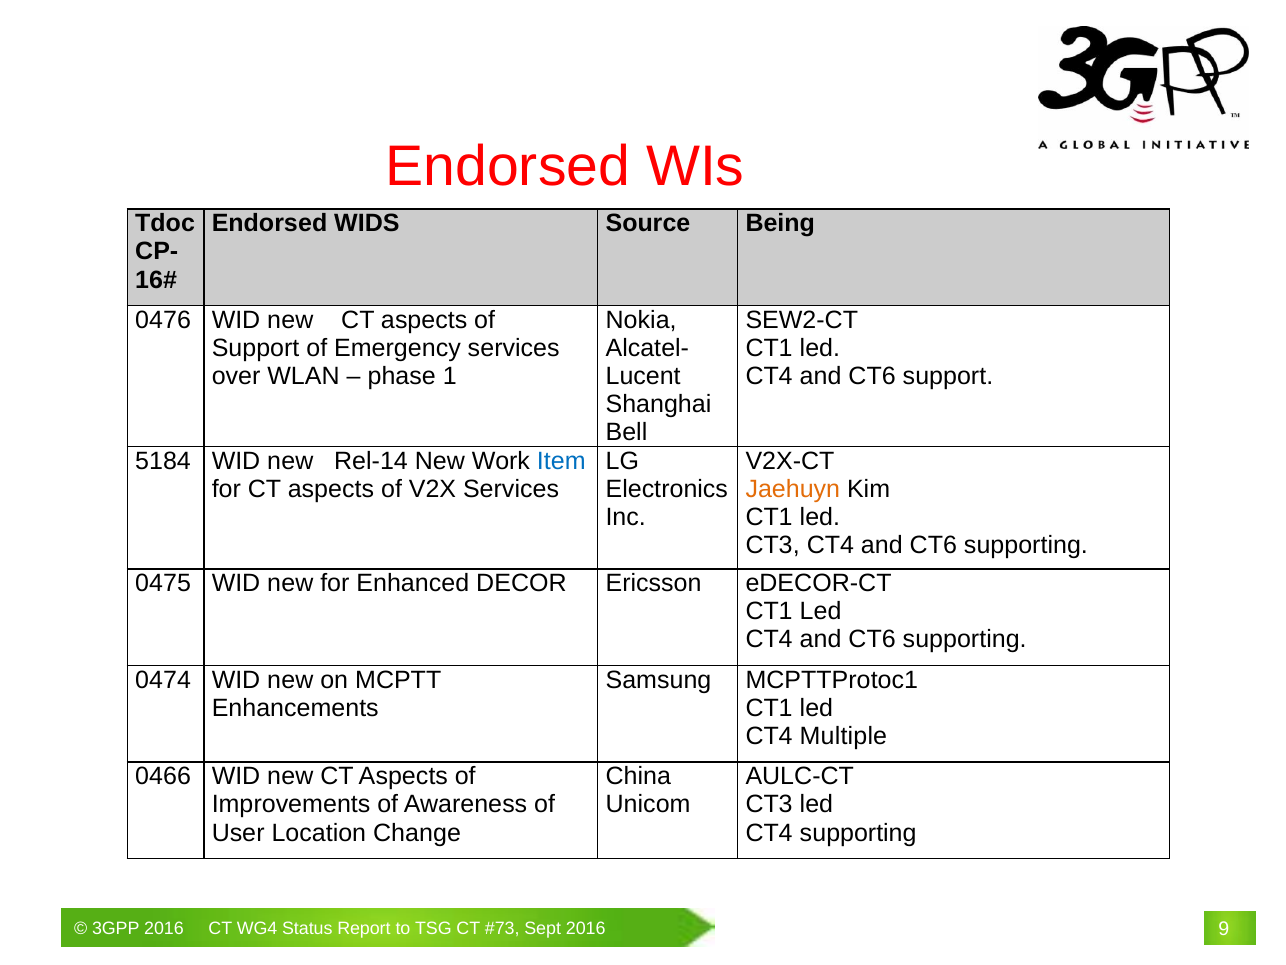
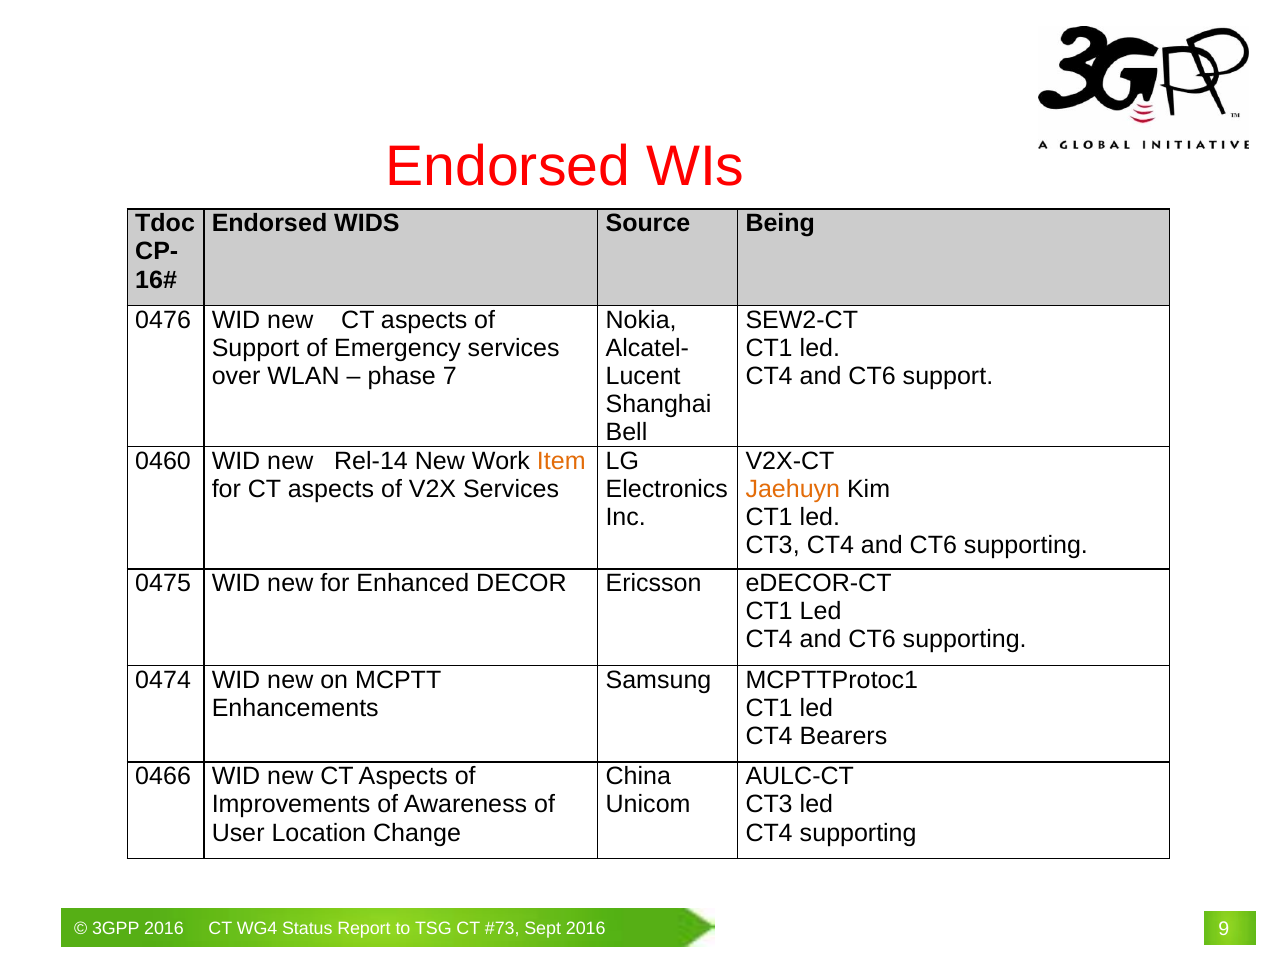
1: 1 -> 7 (450, 376)
5184: 5184 -> 0460 (163, 461)
Item colour: blue -> orange (561, 461)
Multiple: Multiple -> Bearers (844, 736)
